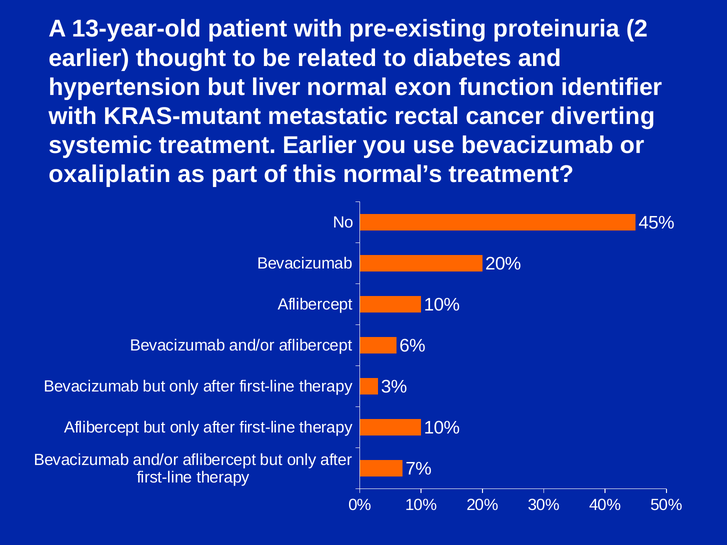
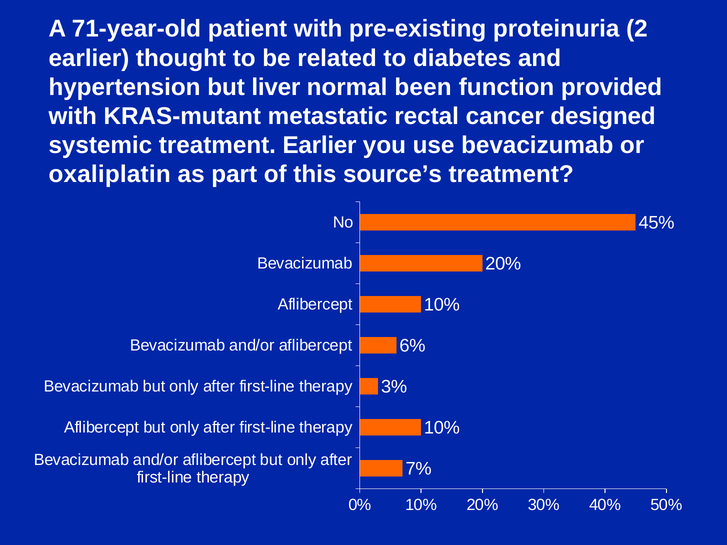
13-year-old: 13-year-old -> 71-year-old (136, 29)
exon: exon -> been (423, 87)
identifier: identifier -> provided (612, 87)
diverting: diverting -> designed (603, 116)
normal’s: normal’s -> source’s (392, 174)
